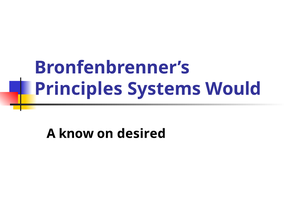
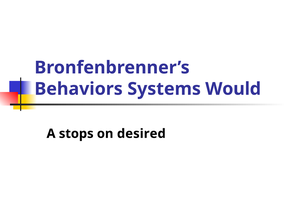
Principles: Principles -> Behaviors (79, 89)
know: know -> stops (76, 134)
